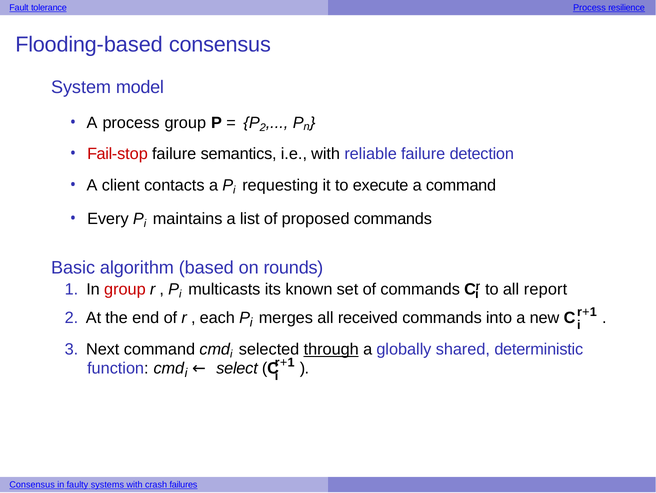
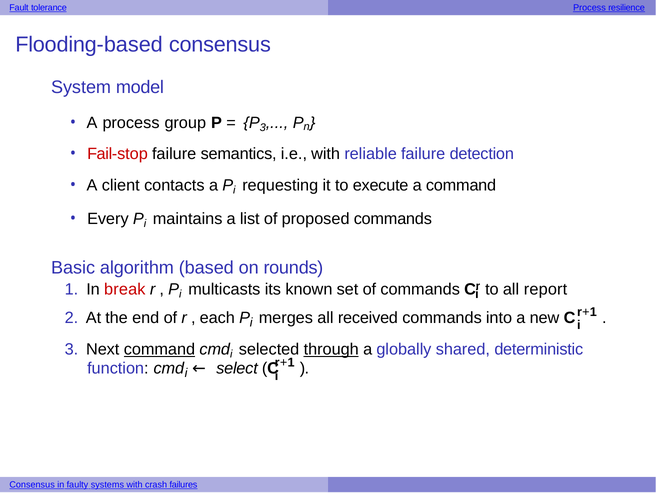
P 2: 2 -> 3 (263, 127)
In group: group -> break (125, 289)
command underline: none -> present (159, 349)
